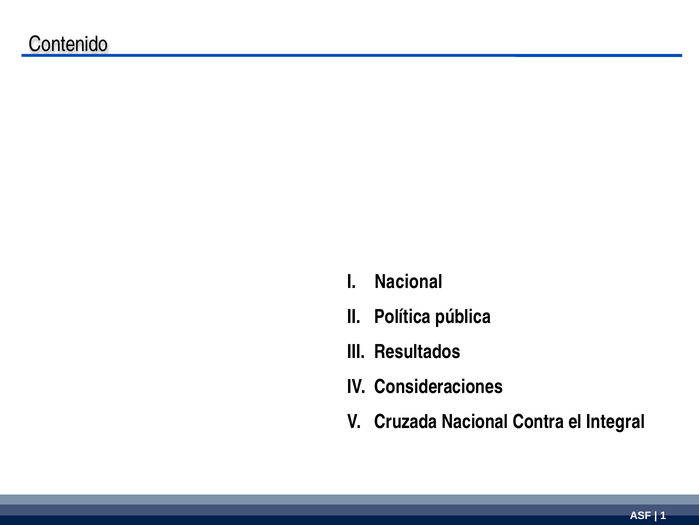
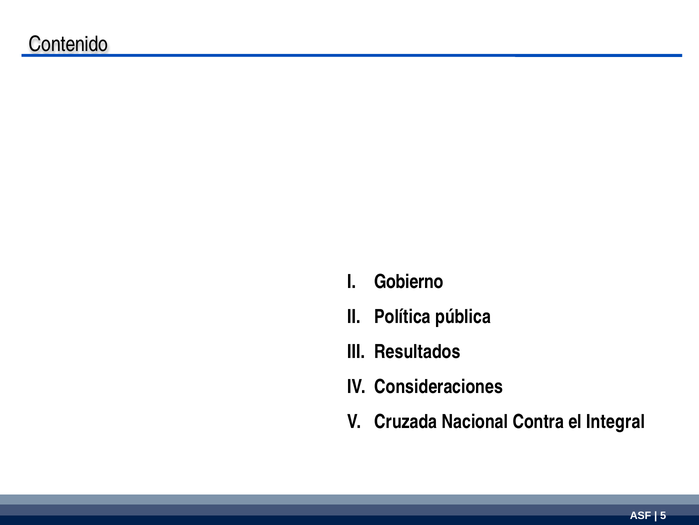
Nacional: Nacional -> Gobierno (409, 281)
1: 1 -> 5 (663, 515)
